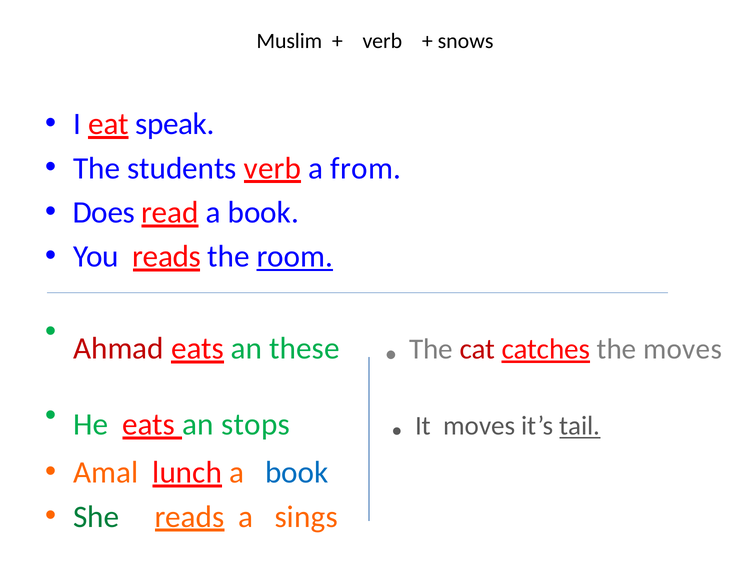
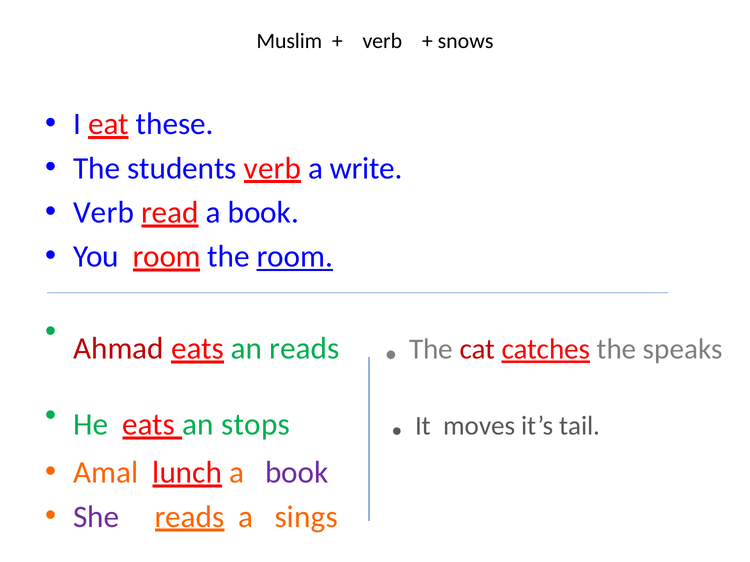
speak: speak -> these (175, 124)
from: from -> write (366, 168)
Does: Does -> Verb (104, 213)
You reads: reads -> room (167, 257)
an these: these -> reads (304, 349)
the moves: moves -> speaks (683, 350)
tail underline: present -> none (580, 426)
book colour: blue -> purple (297, 473)
She colour: green -> purple (96, 517)
